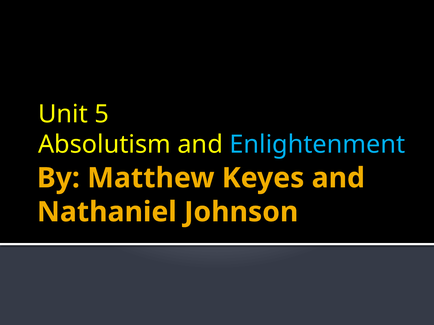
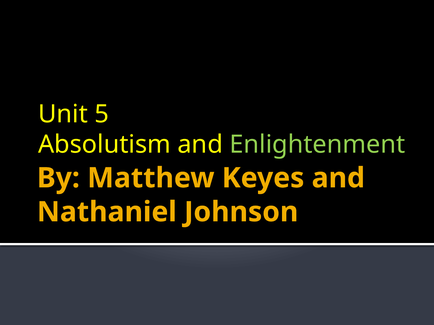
Enlightenment colour: light blue -> light green (317, 145)
